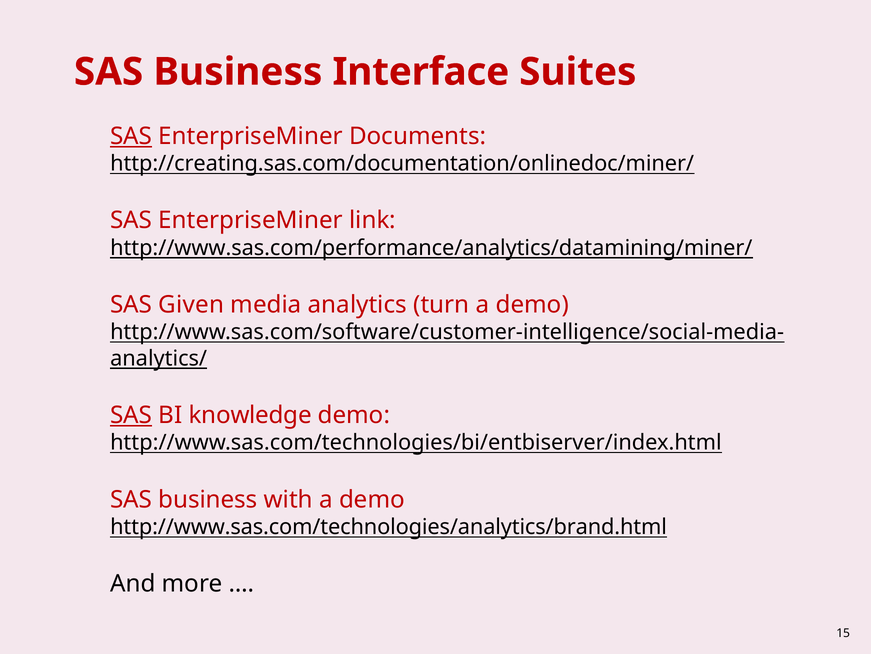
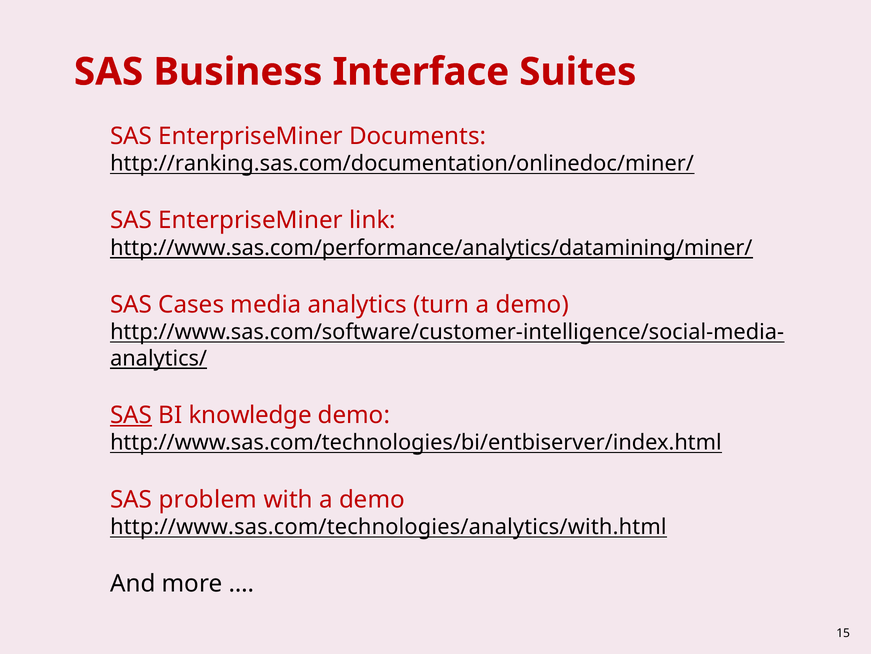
SAS underline: present -> none (131, 136)
http://creating.sas.com/documentation/onlinedoc/miner/: http://creating.sas.com/documentation/onlinedoc/miner/ -> http://ranking.sas.com/documentation/onlinedoc/miner/ (402, 163)
Given: Given -> Cases (191, 304)
business: business -> problem (208, 499)
http://www.sas.com/technologies/analytics/brand.html: http://www.sas.com/technologies/analytics/brand.html -> http://www.sas.com/technologies/analytics/with.html (388, 526)
